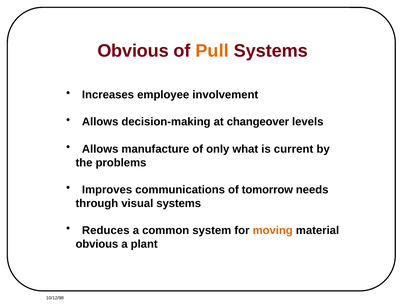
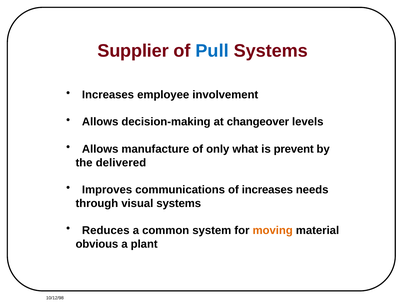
Obvious: Obvious -> Supplier (133, 51)
Pull colour: orange -> blue (212, 51)
current: current -> prevent (294, 149)
problems: problems -> delivered (121, 162)
of tomorrow: tomorrow -> increases (267, 189)
